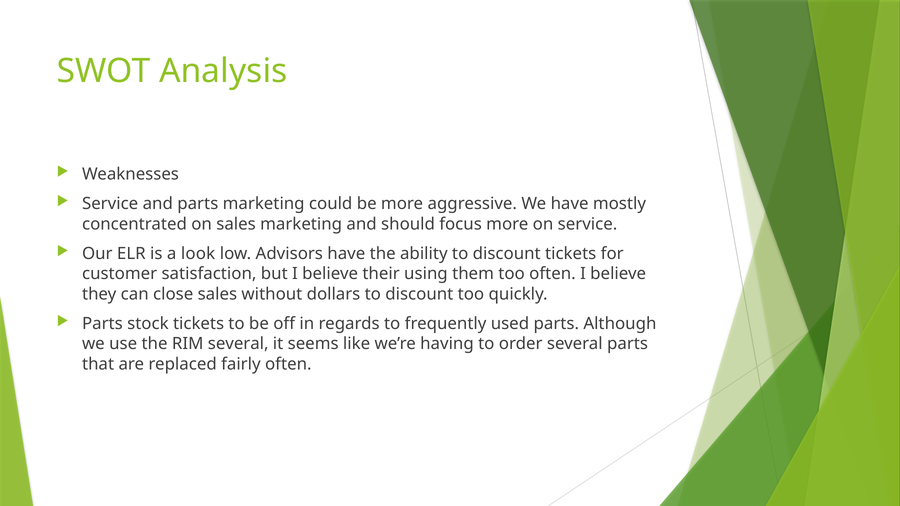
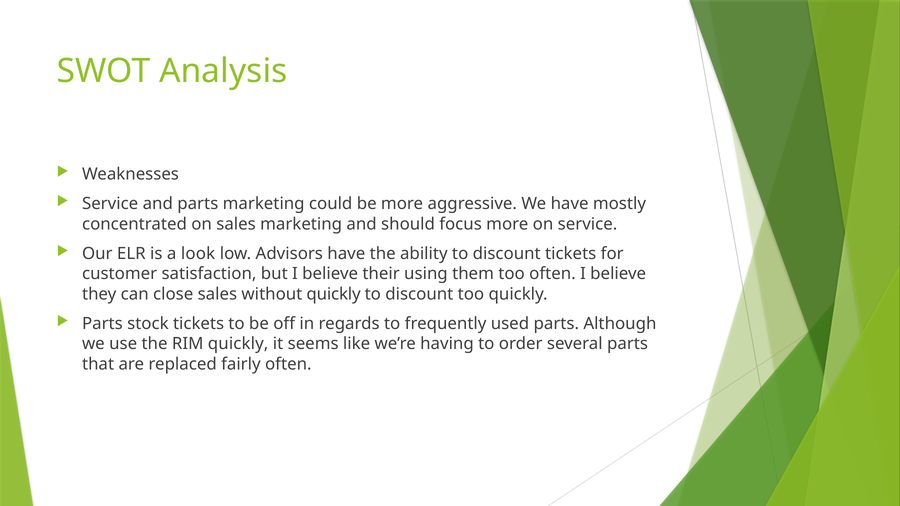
without dollars: dollars -> quickly (334, 294)
RIM several: several -> quickly (238, 344)
